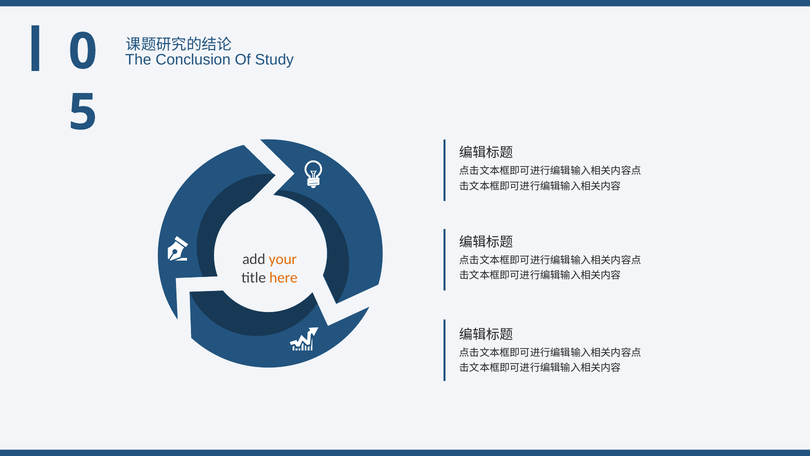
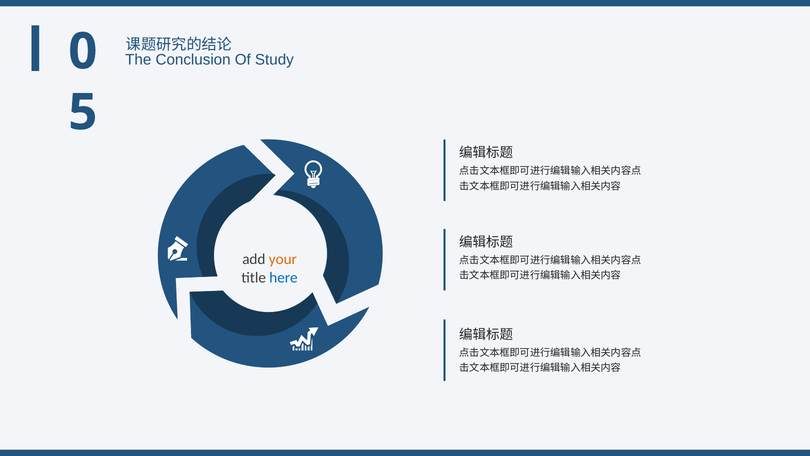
here colour: orange -> blue (283, 277)
